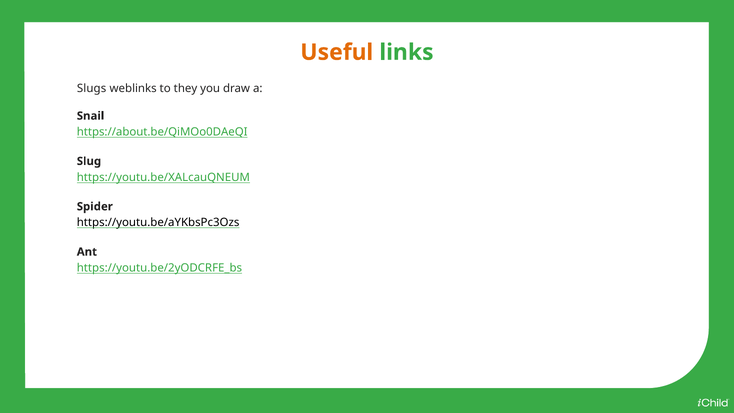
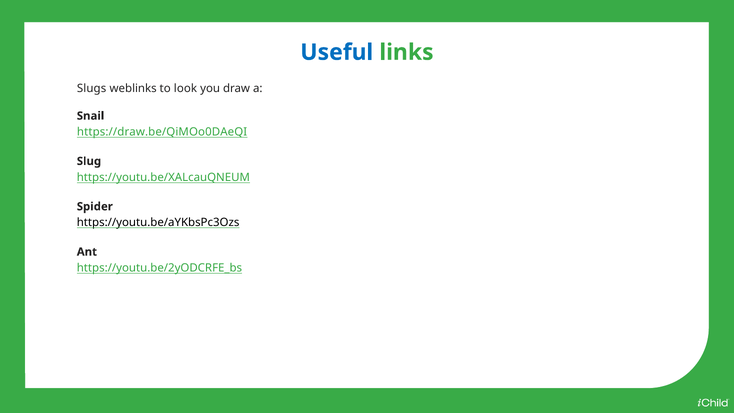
Useful colour: orange -> blue (337, 52)
they: they -> look (185, 89)
https://about.be/QiMOo0DAeQI: https://about.be/QiMOo0DAeQI -> https://draw.be/QiMOo0DAeQI (162, 132)
